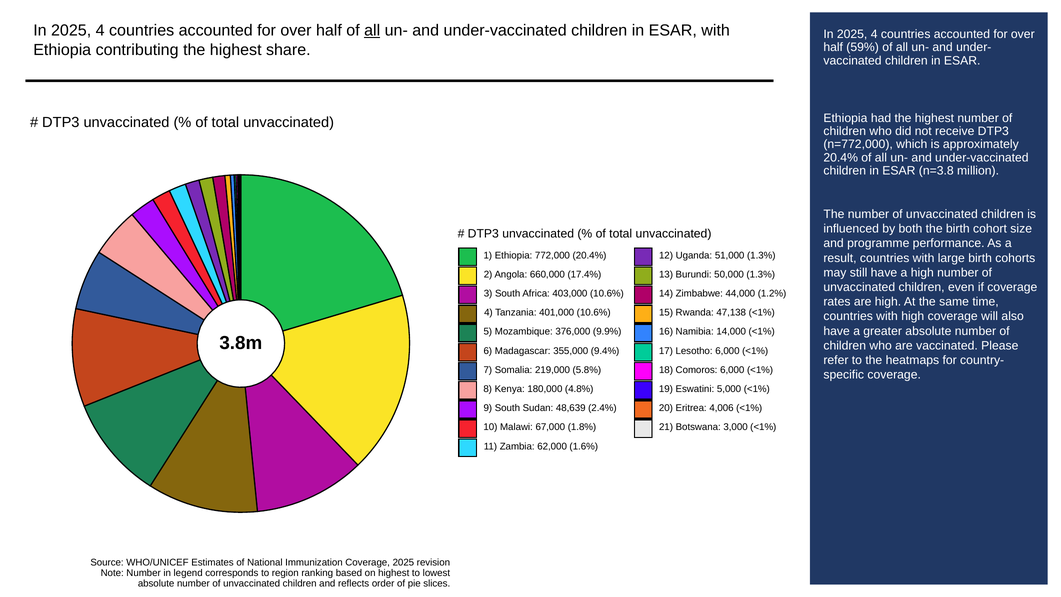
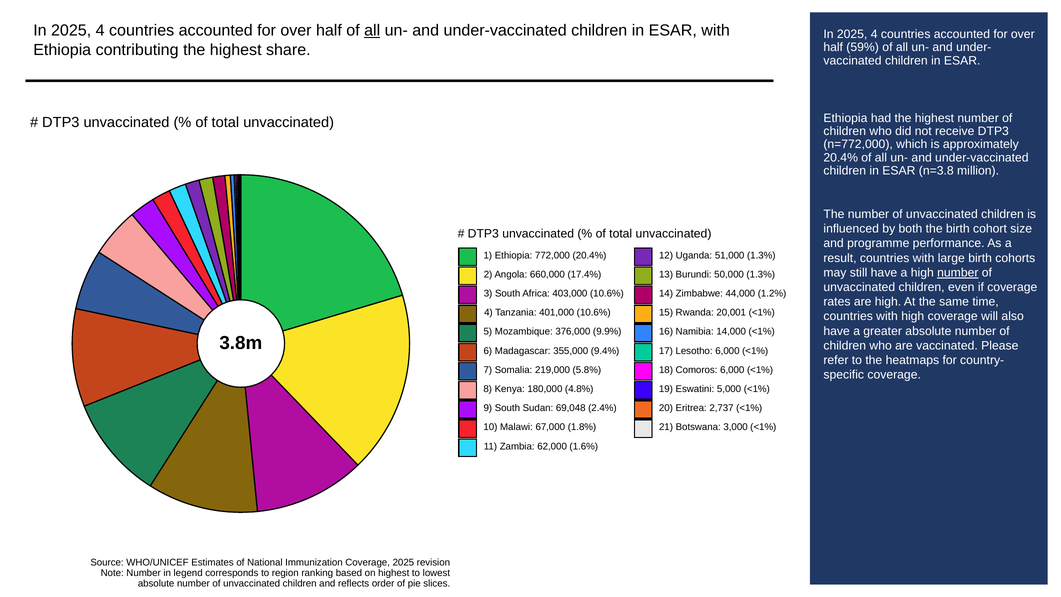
number underline: none -> present (958, 273)
47,138: 47,138 -> 20,001 (731, 313)
48,639: 48,639 -> 69,048 (571, 408)
4,006: 4,006 -> 2,737 (721, 408)
